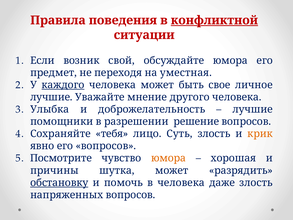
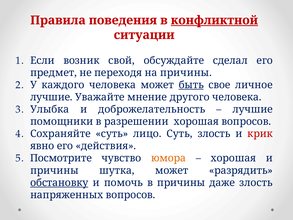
обсуждайте юмора: юмора -> сделал (230, 60)
на уместная: уместная -> причины (186, 73)
каждого underline: present -> none (63, 85)
быть underline: none -> present (191, 85)
разрешении решение: решение -> хорошая (196, 121)
Сохраняйте тебя: тебя -> суть (112, 134)
крик colour: orange -> red (260, 134)
его вопросов: вопросов -> действия (106, 146)
в человека: человека -> причины (181, 182)
